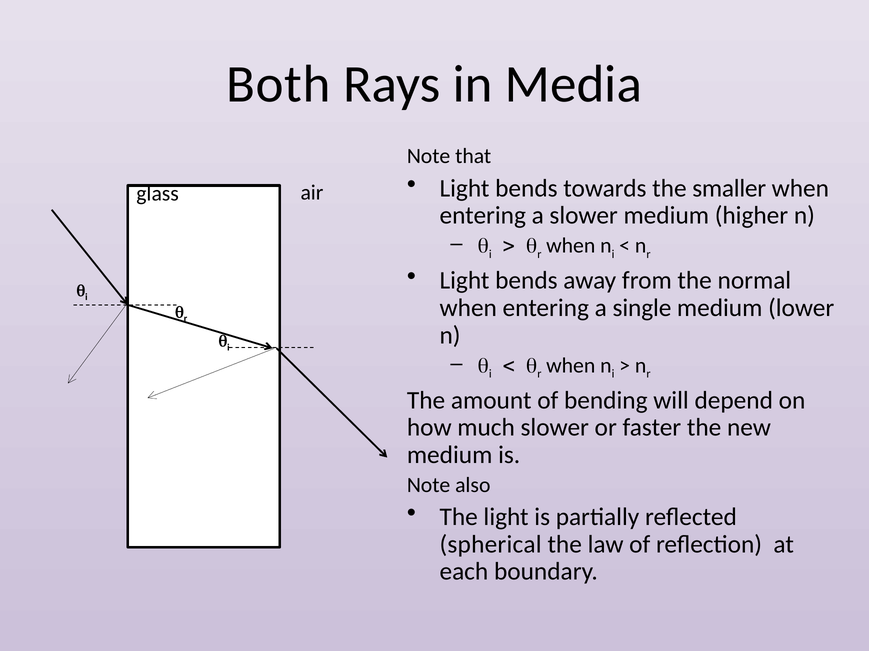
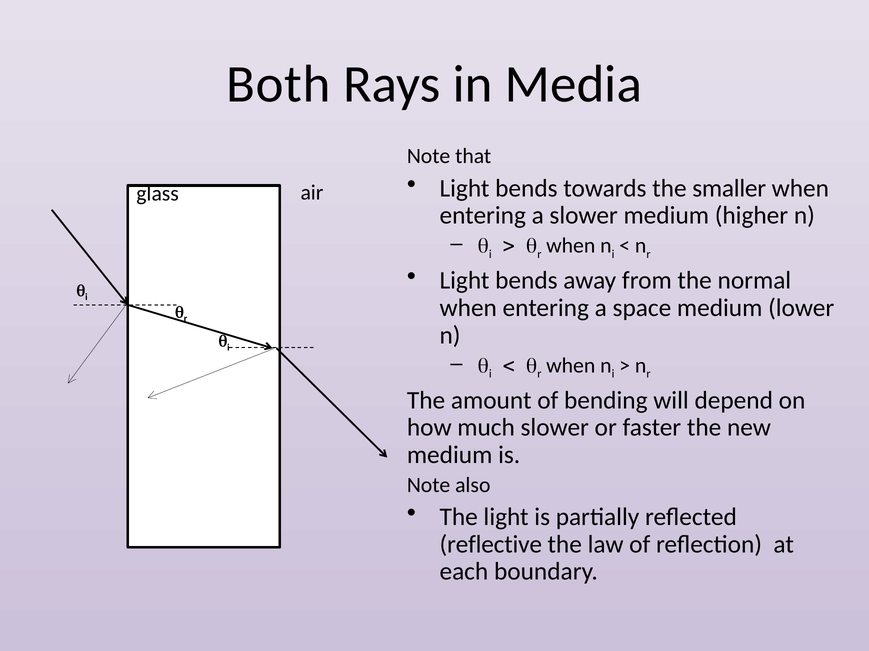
single: single -> space (642, 308)
spherical: spherical -> reflective (491, 545)
